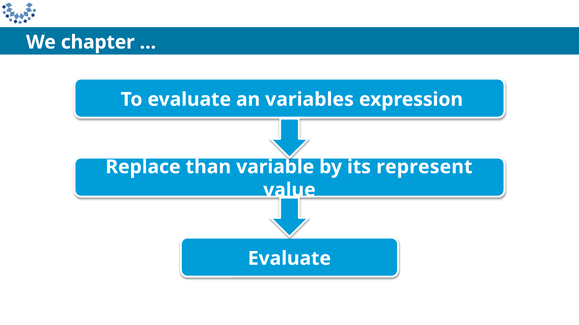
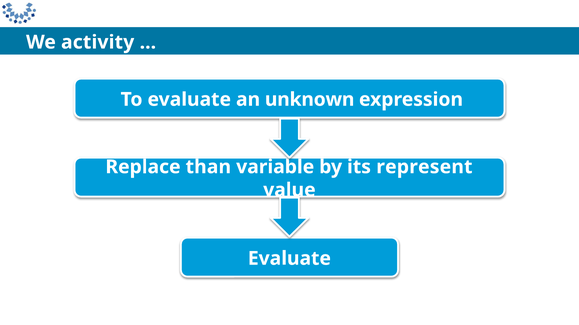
chapter: chapter -> activity (98, 42)
variables: variables -> unknown (310, 100)
